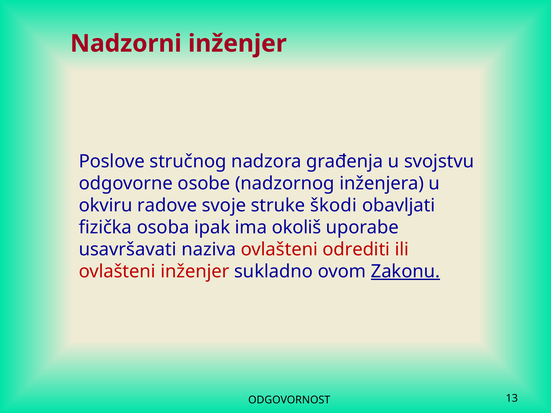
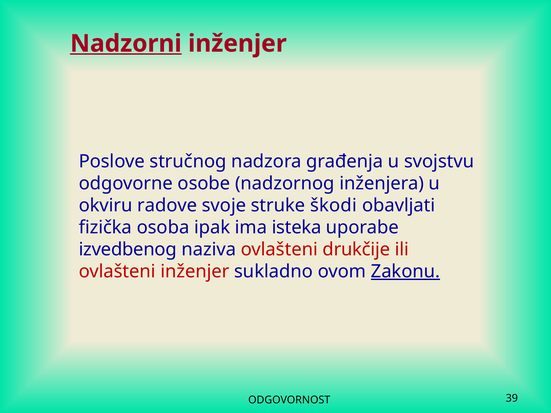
Nadzorni underline: none -> present (126, 44)
okoliš: okoliš -> isteka (297, 228)
usavršavati: usavršavati -> izvedbenog (128, 250)
odrediti: odrediti -> drukčije (356, 250)
13: 13 -> 39 (512, 398)
